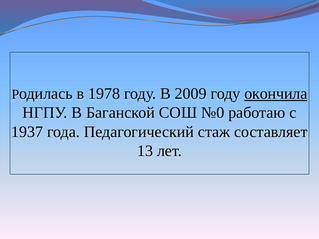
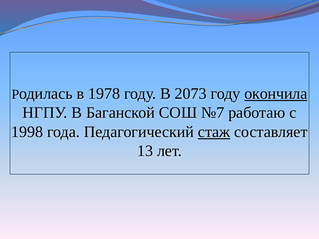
2009: 2009 -> 2073 (191, 94)
№0: №0 -> №7 (213, 113)
1937: 1937 -> 1998 (27, 132)
стаж underline: none -> present (214, 132)
